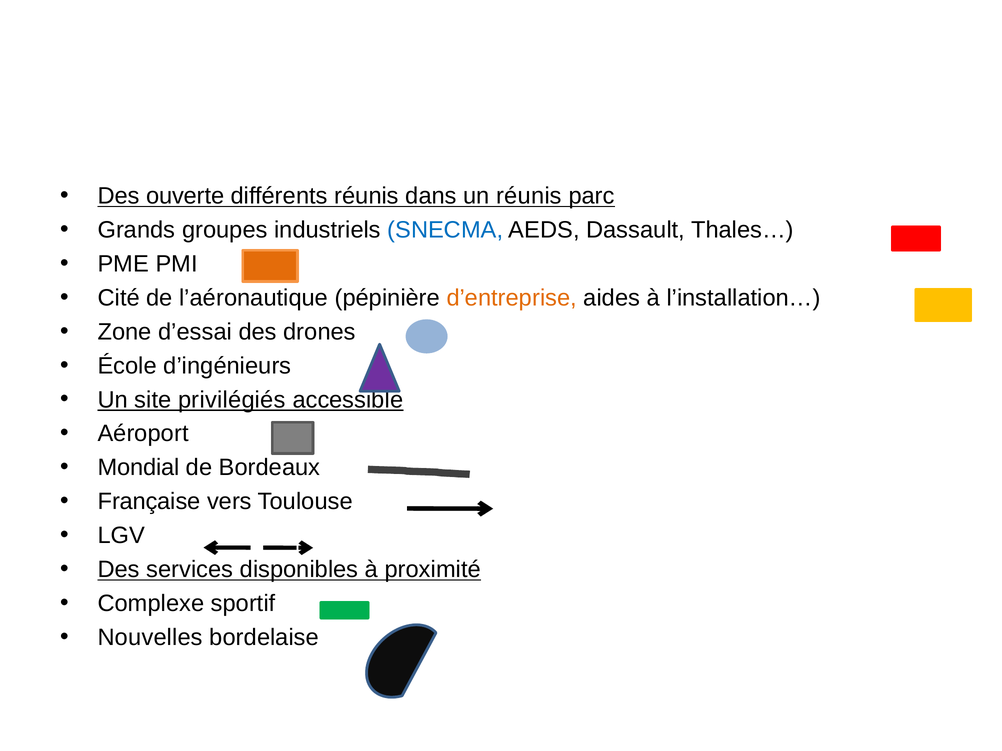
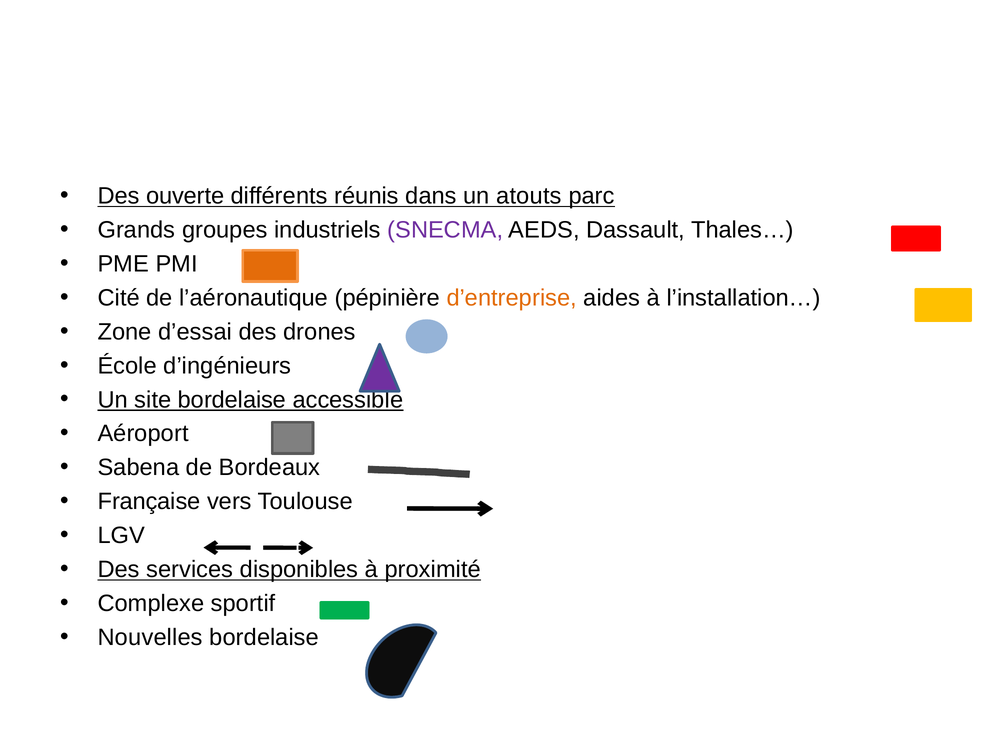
un réunis: réunis -> atouts (529, 196)
SNECMA colour: blue -> purple (445, 230)
site privilégiés: privilégiés -> bordelaise (232, 400)
Mondial: Mondial -> Sabena (139, 468)
